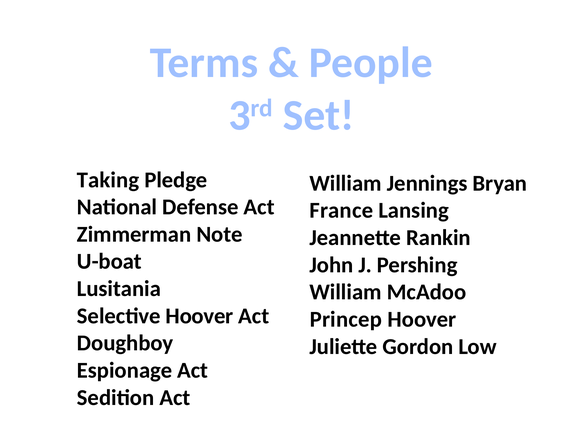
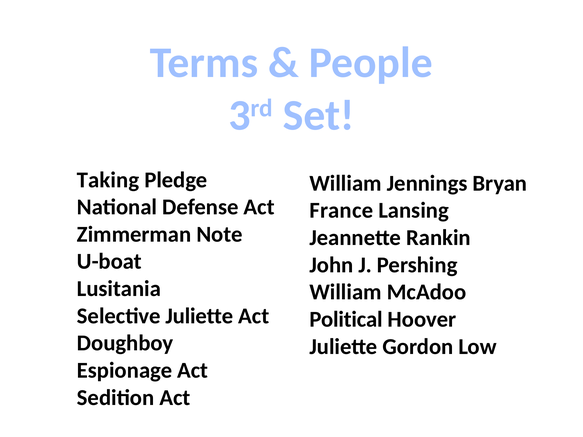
Selective Hoover: Hoover -> Juliette (199, 316)
Princep: Princep -> Political (346, 320)
